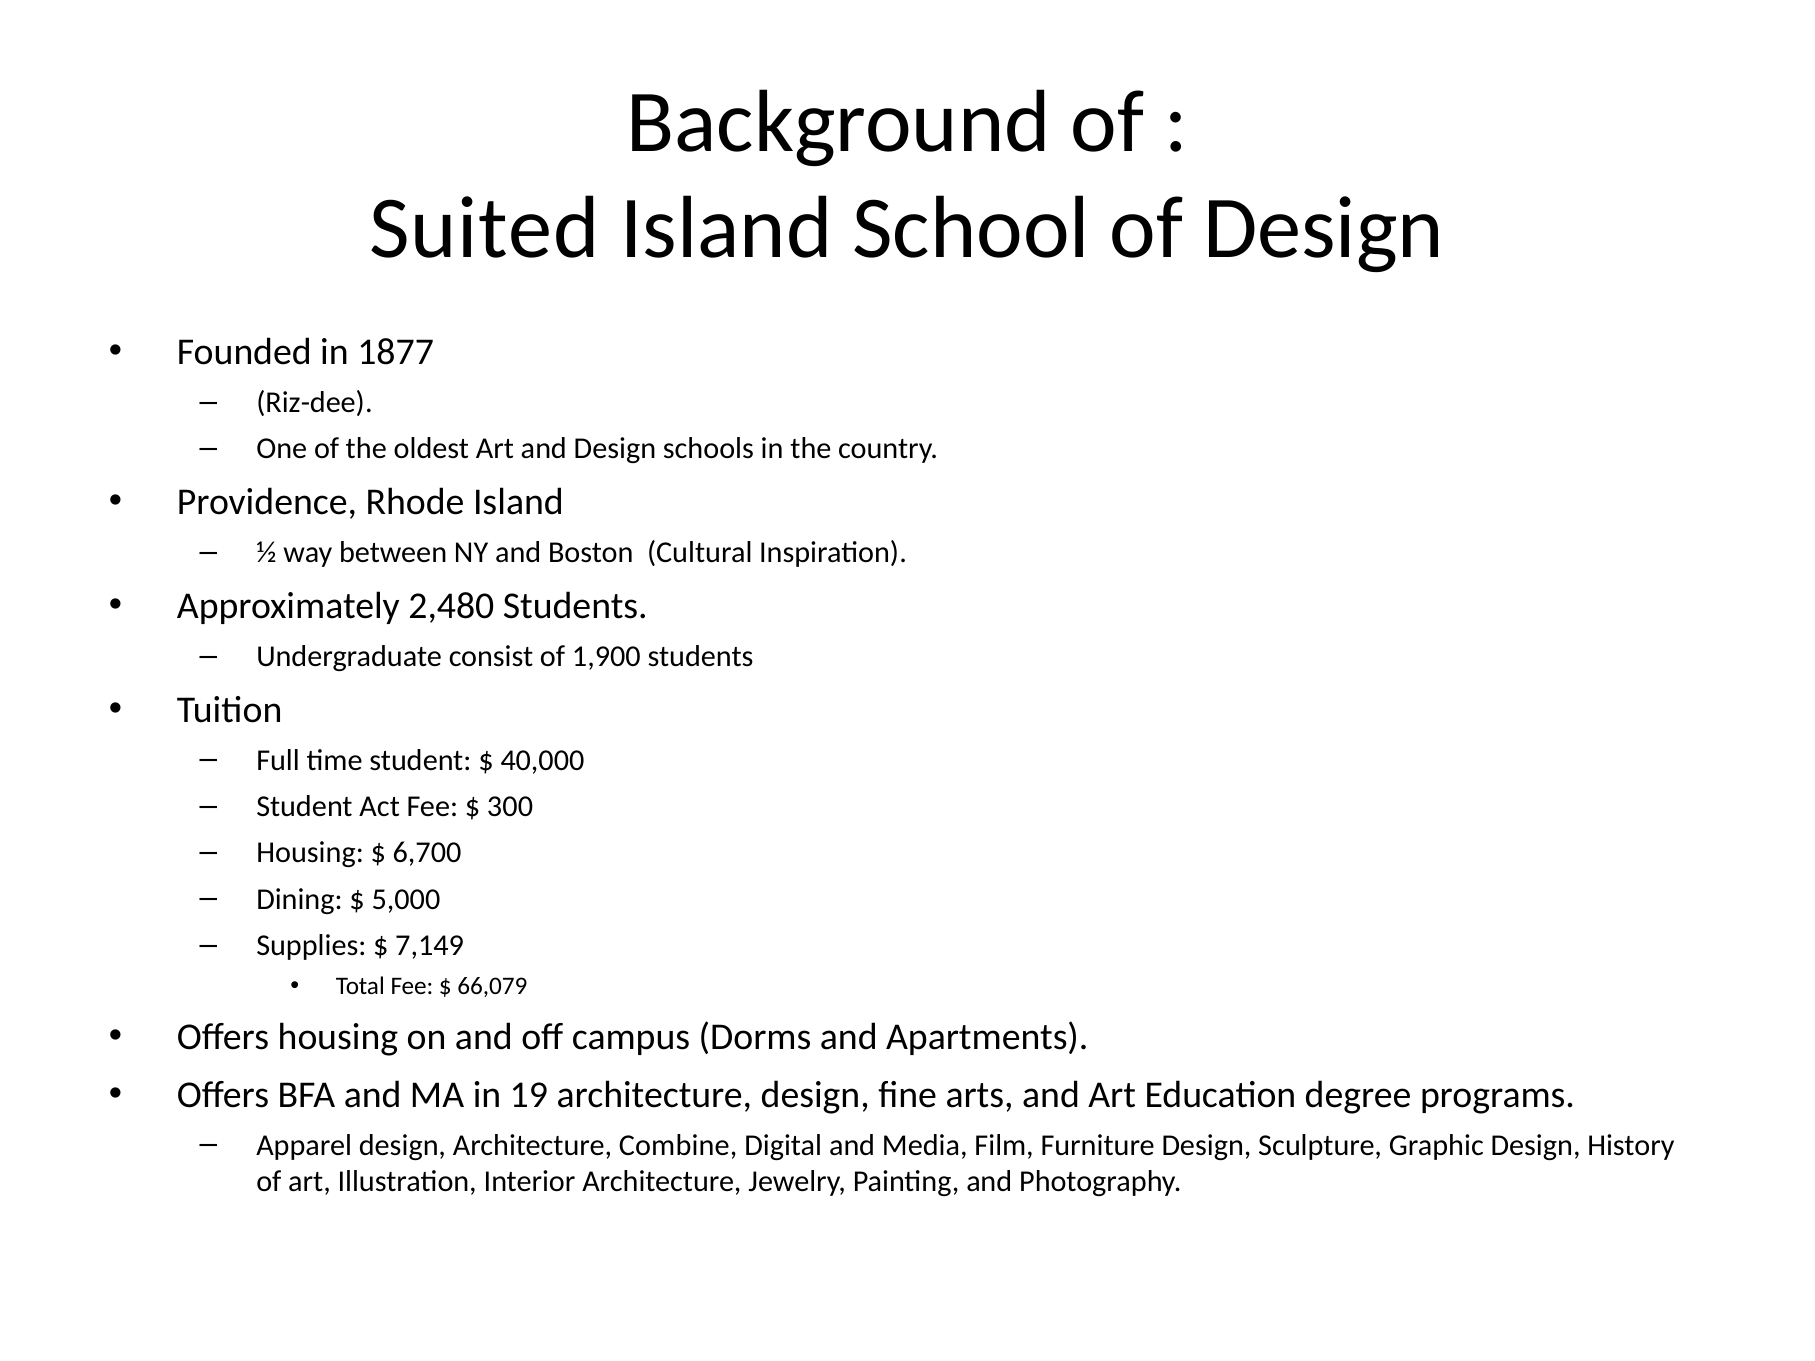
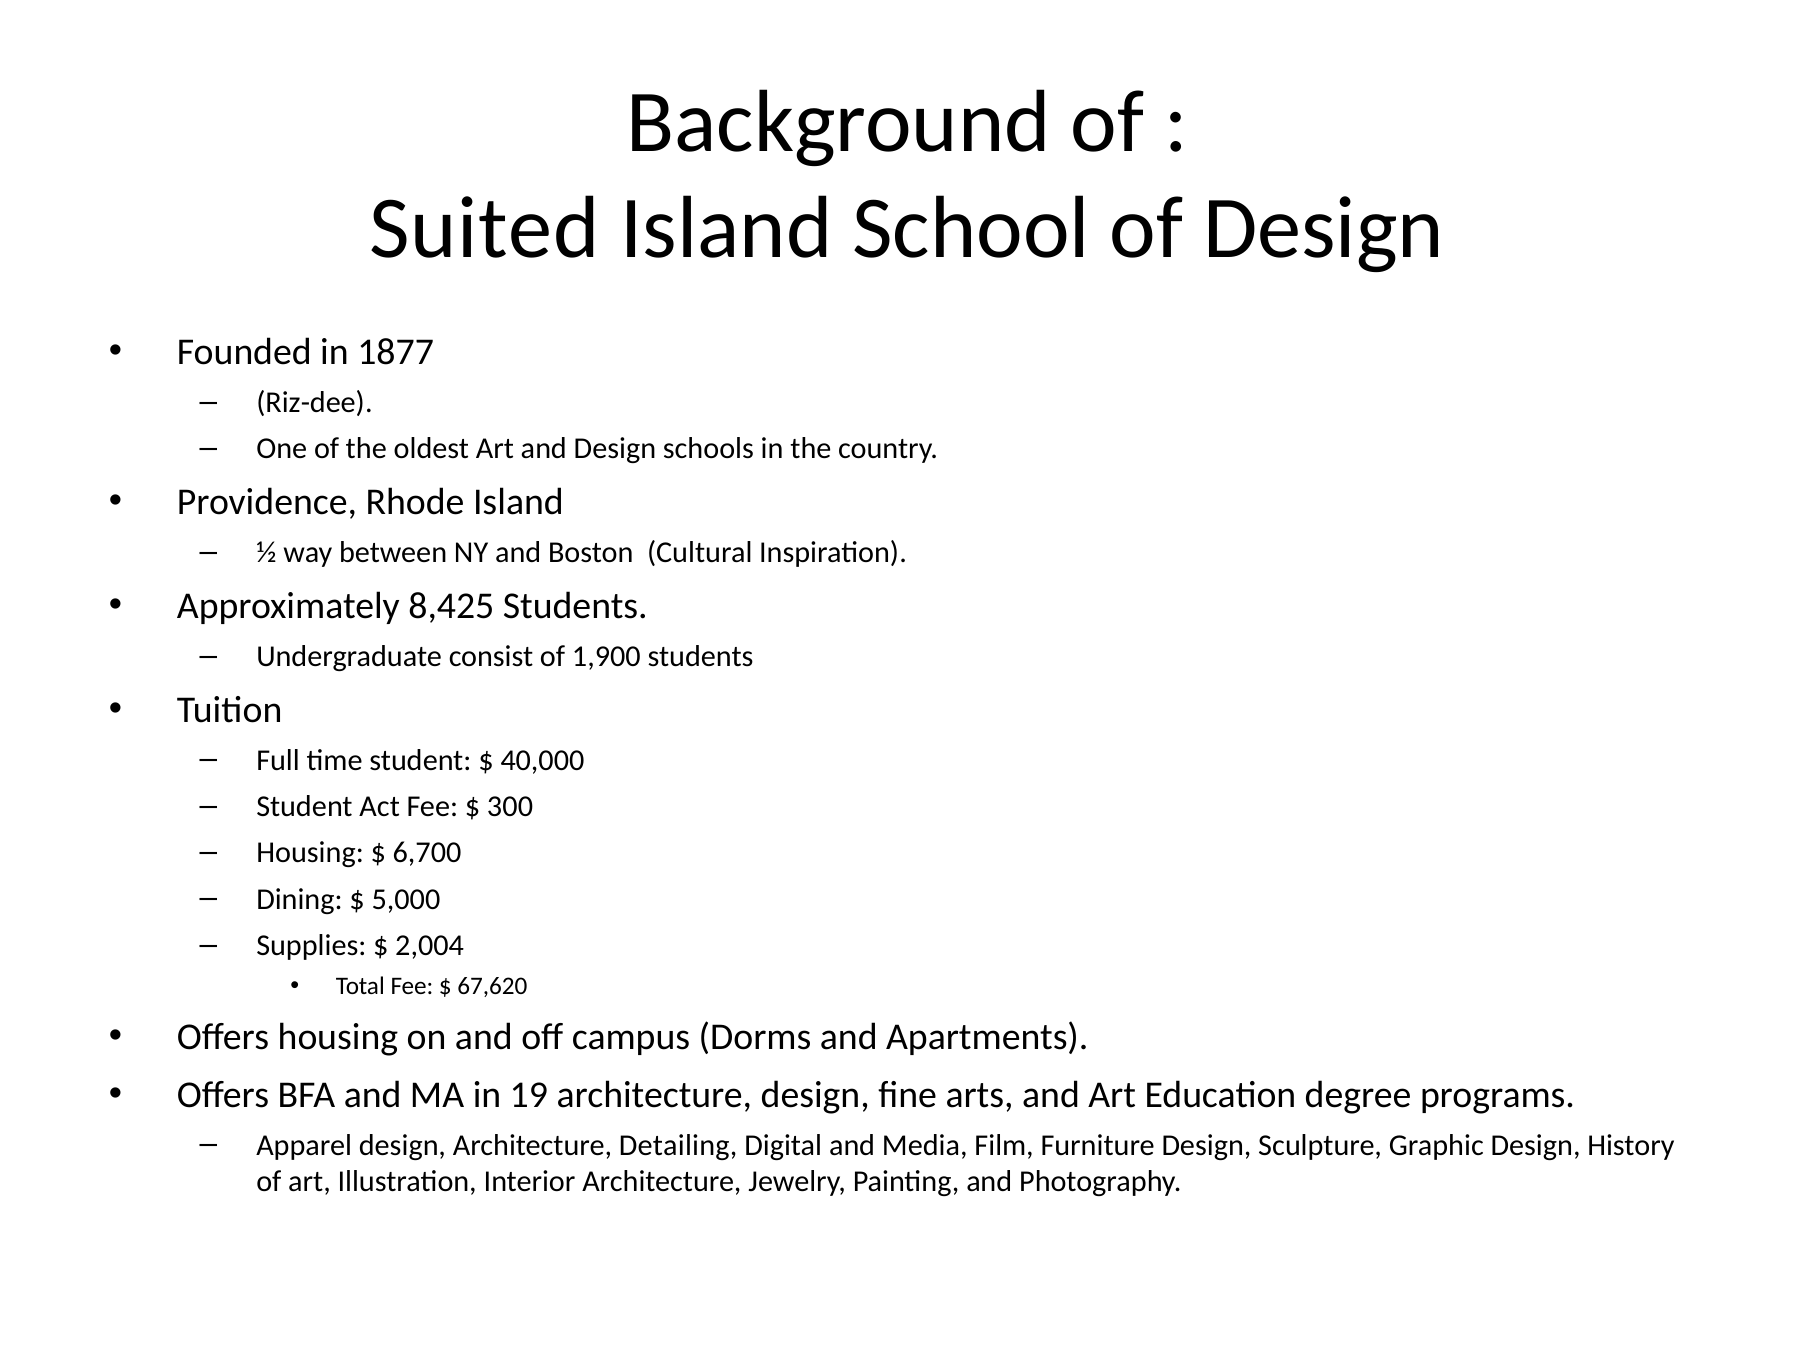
2,480: 2,480 -> 8,425 (451, 606)
7,149: 7,149 -> 2,004 (430, 946)
66,079: 66,079 -> 67,620 (492, 987)
Combine: Combine -> Detailing (678, 1145)
